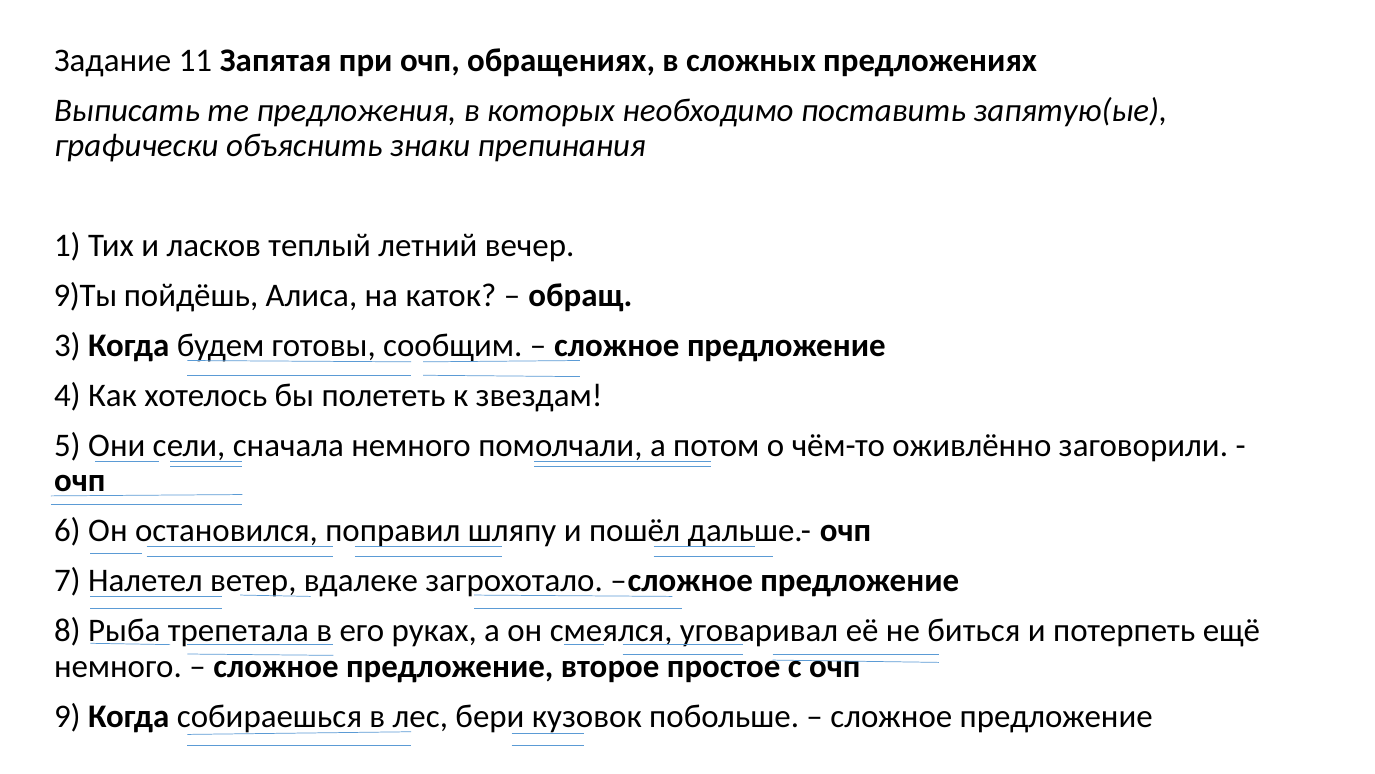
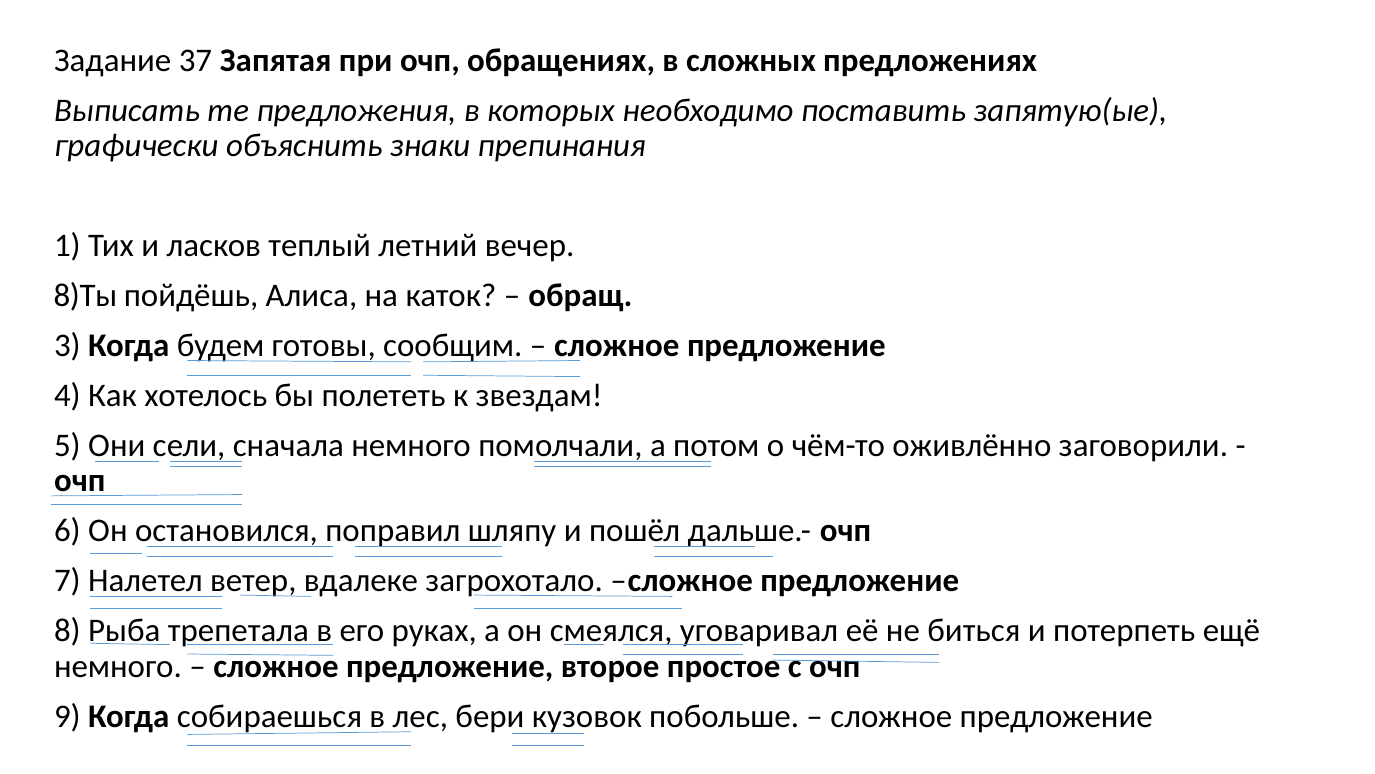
11: 11 -> 37 (195, 60)
9)Ты: 9)Ты -> 8)Ты (85, 295)
